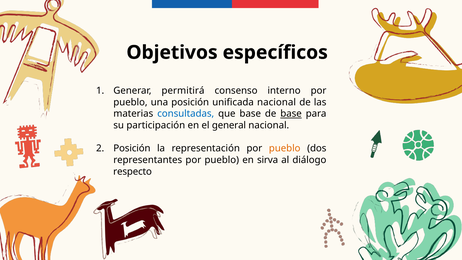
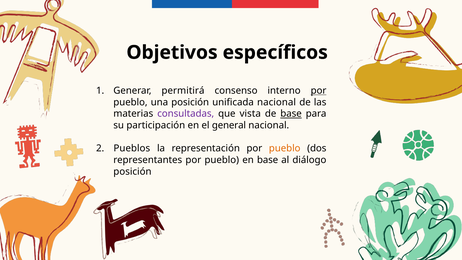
por underline: none -> present (319, 91)
consultadas colour: blue -> purple (186, 114)
que base: base -> vista (250, 114)
Posición: Posición -> Pueblos (132, 148)
en sirva: sirva -> base (268, 160)
respecto: respecto -> posición (132, 171)
